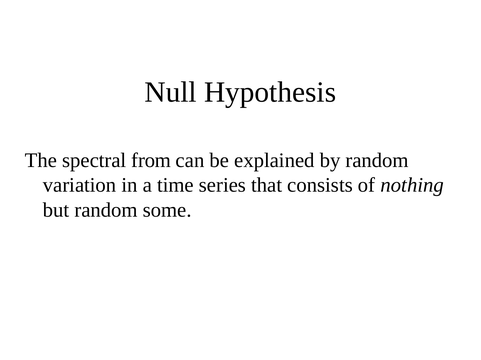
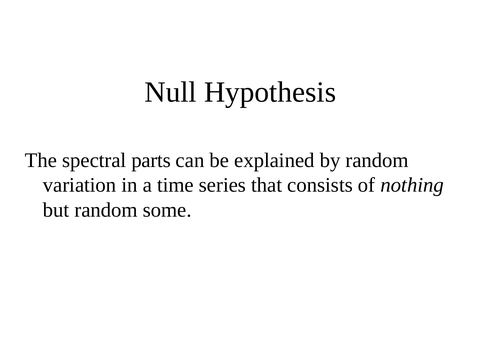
from: from -> parts (151, 161)
